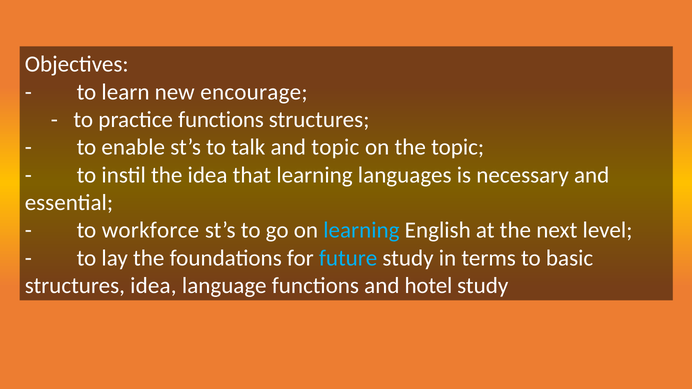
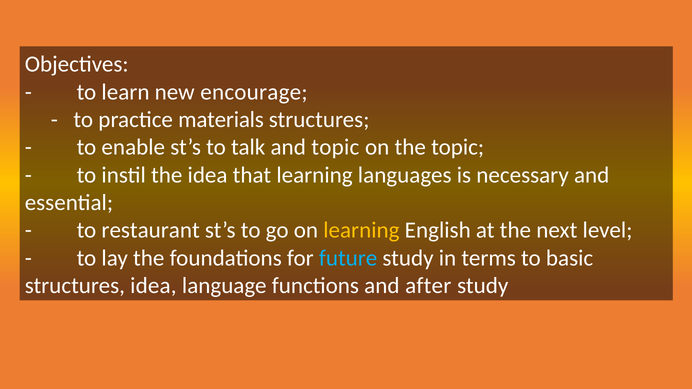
practice functions: functions -> materials (221, 120)
workforce: workforce -> restaurant (151, 230)
learning colour: light blue -> yellow (361, 230)
hotel: hotel -> after (428, 286)
